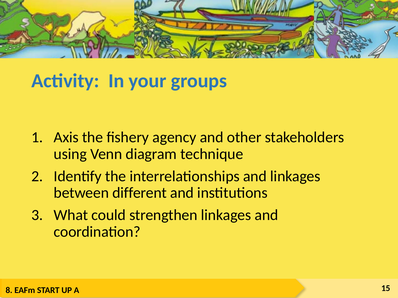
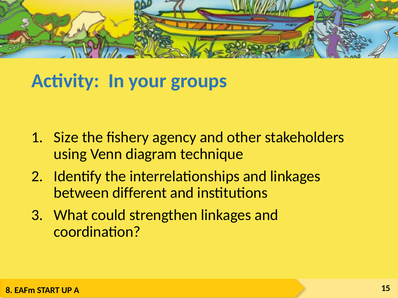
Axis: Axis -> Size (66, 138)
